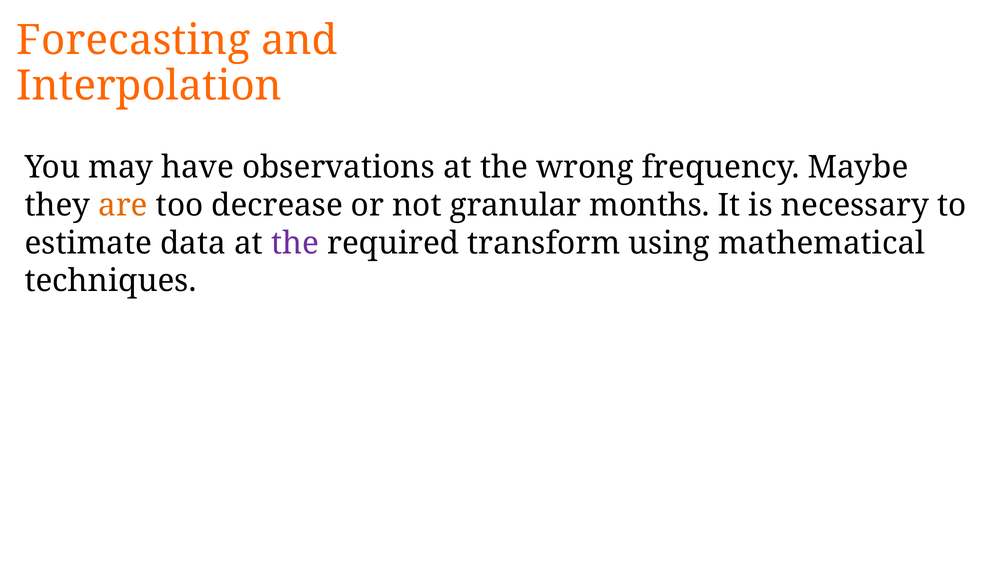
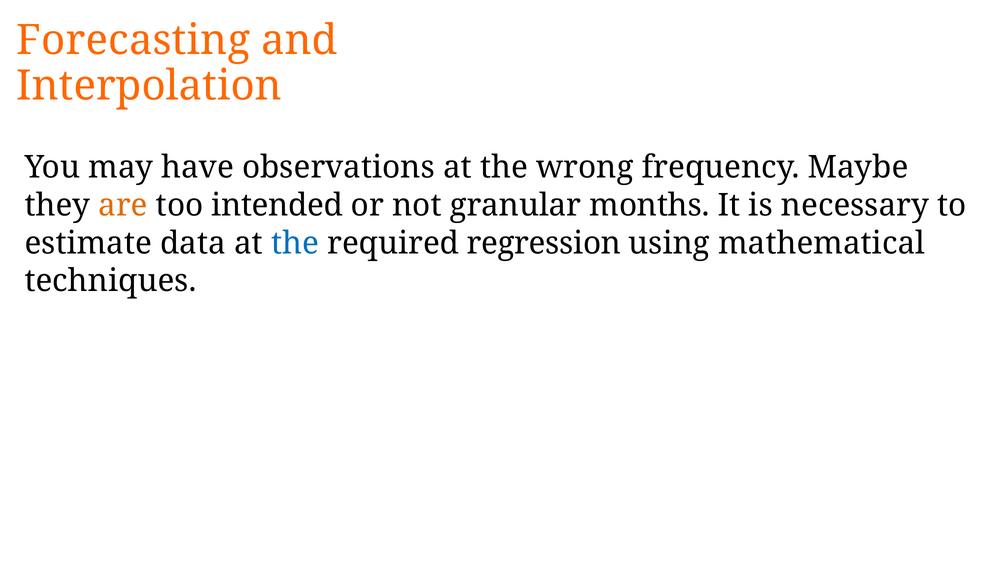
decrease: decrease -> intended (277, 205)
the colour: purple -> blue (295, 243)
transform: transform -> regression (544, 243)
